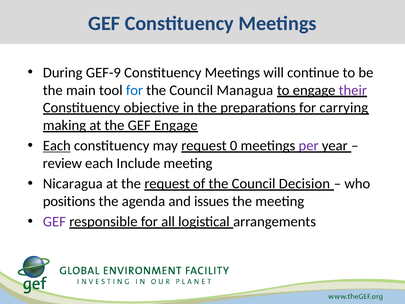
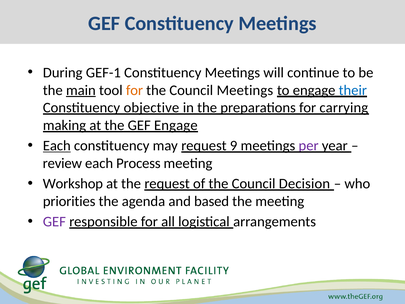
GEF-9: GEF-9 -> GEF-1 (103, 73)
main underline: none -> present (81, 90)
for colour: blue -> orange (134, 90)
Council Managua: Managua -> Meetings (245, 90)
their colour: purple -> blue (353, 90)
0: 0 -> 9 (234, 146)
Include: Include -> Process (138, 163)
Nicaragua: Nicaragua -> Workshop (73, 184)
positions: positions -> priorities (69, 201)
issues: issues -> based (212, 201)
